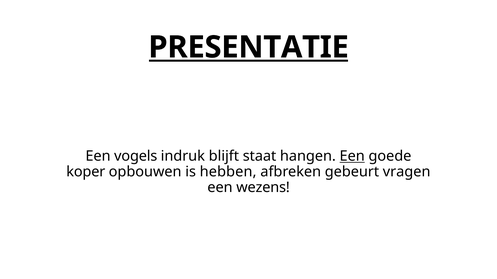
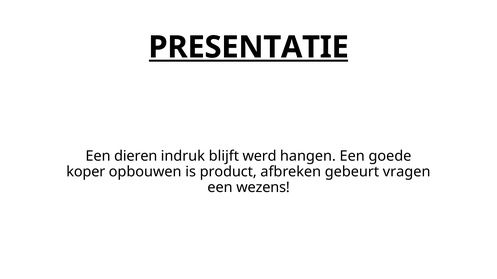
vogels: vogels -> dieren (136, 156)
staat: staat -> werd (260, 156)
Een underline: present -> none (352, 156)
hebben: hebben -> product (228, 172)
